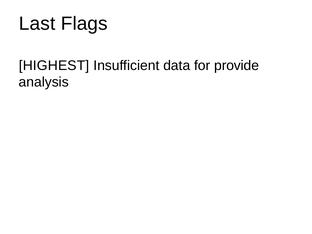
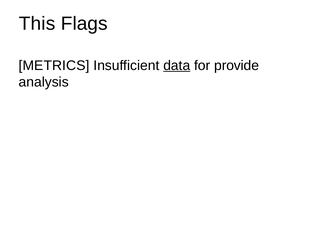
Last: Last -> This (37, 24)
HIGHEST: HIGHEST -> METRICS (54, 65)
data underline: none -> present (177, 65)
